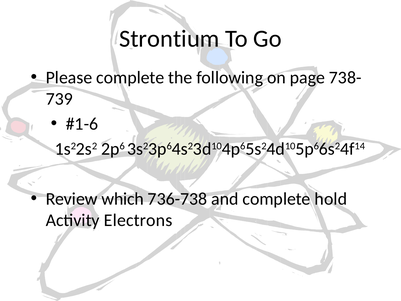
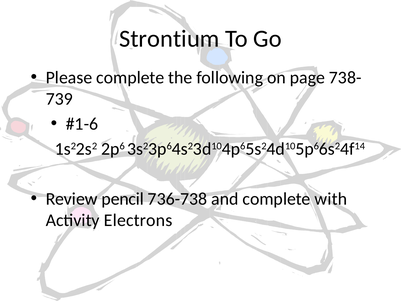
which: which -> pencil (123, 199)
hold: hold -> with (331, 199)
